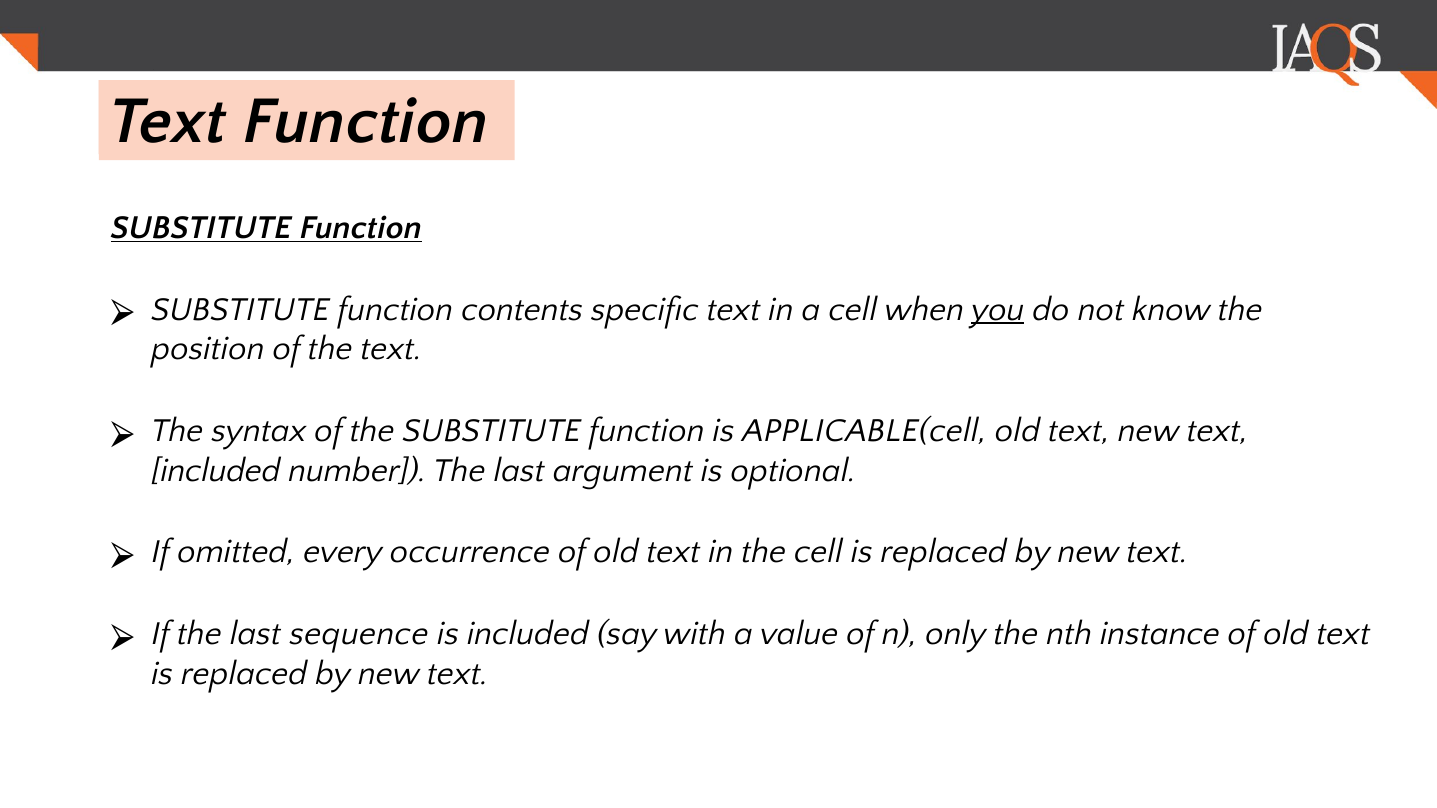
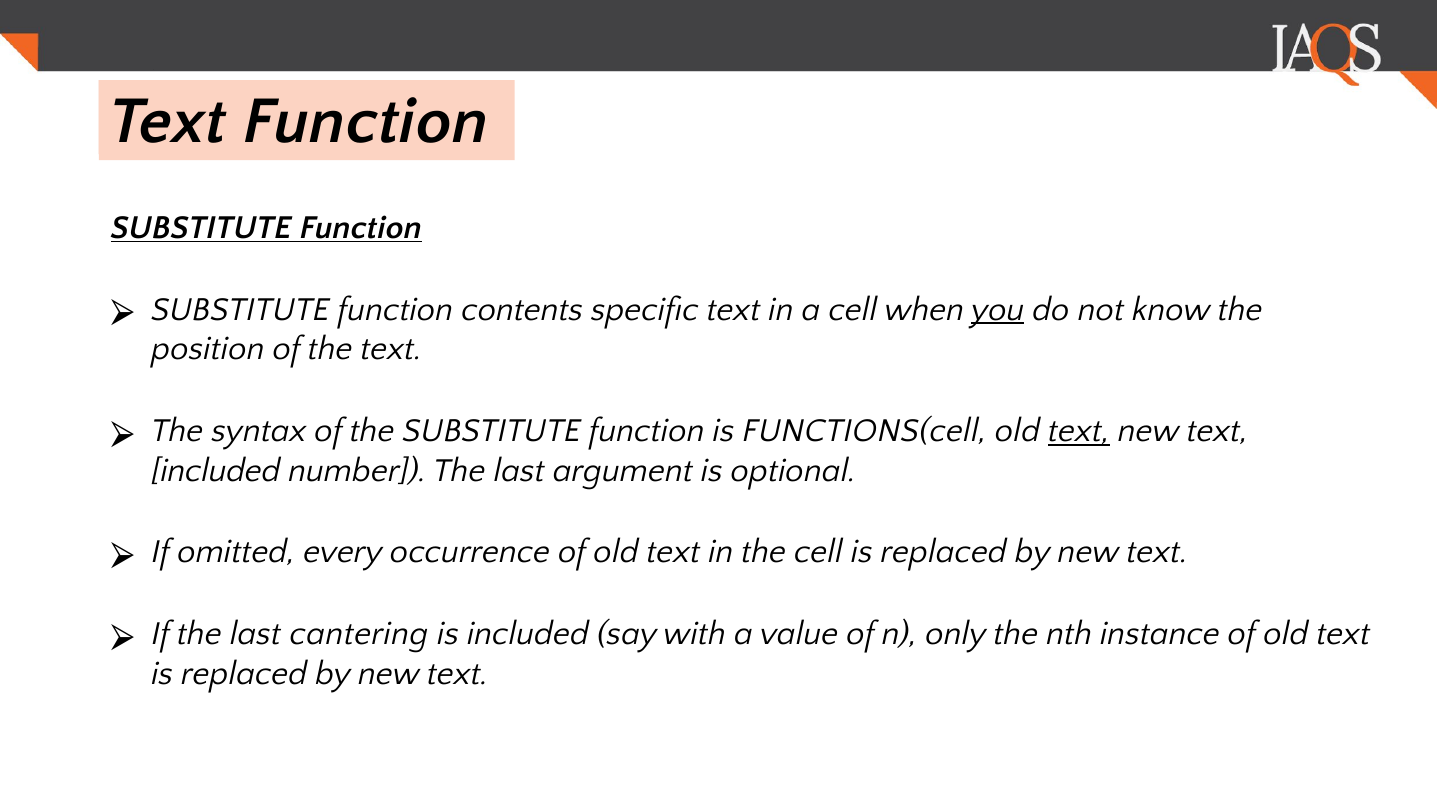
APPLICABLE(cell: APPLICABLE(cell -> FUNCTIONS(cell (865, 431)
text underline: none -> present (1079, 431)
sequence: sequence -> cantering (359, 634)
